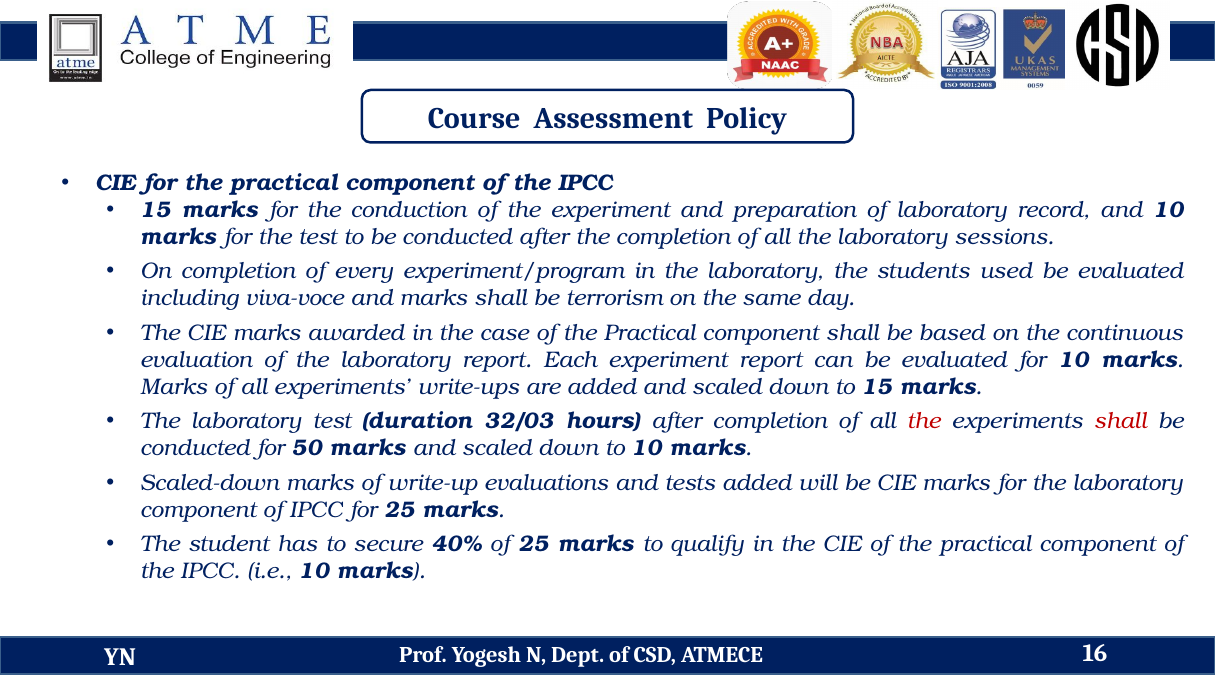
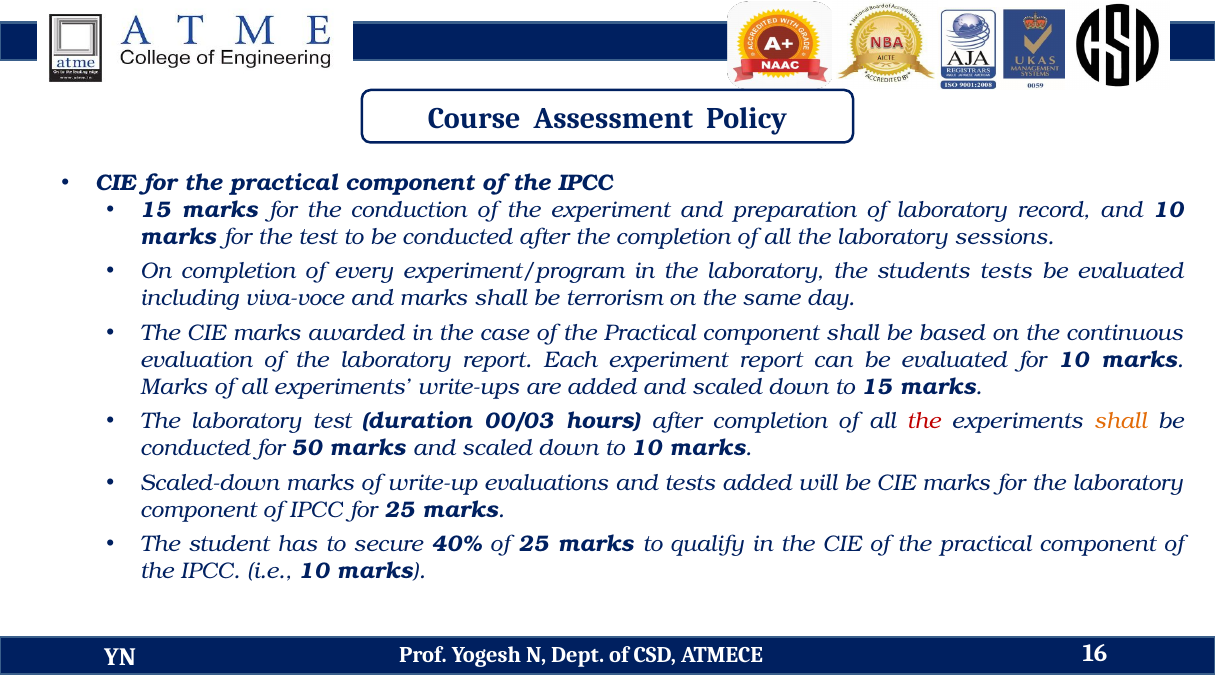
students used: used -> tests (1006, 272)
32/03: 32/03 -> 00/03 (519, 422)
shall colour: red -> orange (1120, 422)
